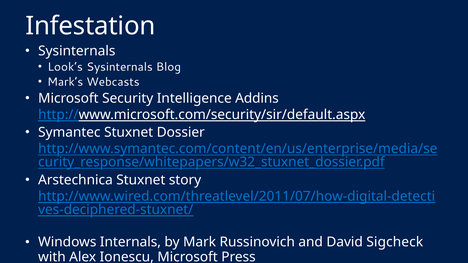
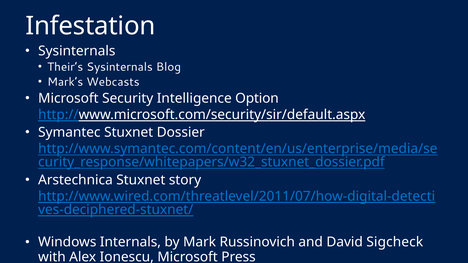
Look’s: Look’s -> Their’s (65, 67)
Addins: Addins -> Option (257, 98)
